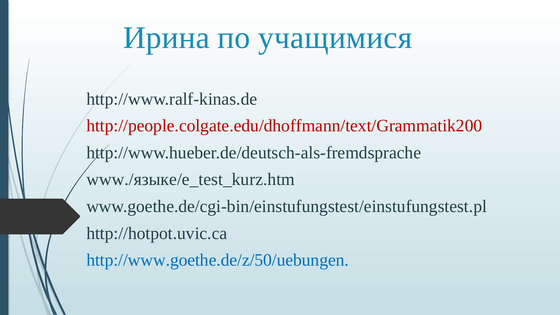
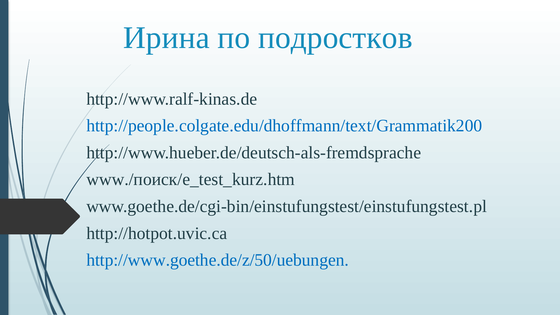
учащимися: учащимися -> подростков (335, 38)
http://people.colgate.edu/dhoffmann/text/Grammatik200 colour: red -> blue (284, 126)
www./языке/e_test_kurz.htm: www./языке/e_test_kurz.htm -> www./поиск/e_test_kurz.htm (191, 180)
